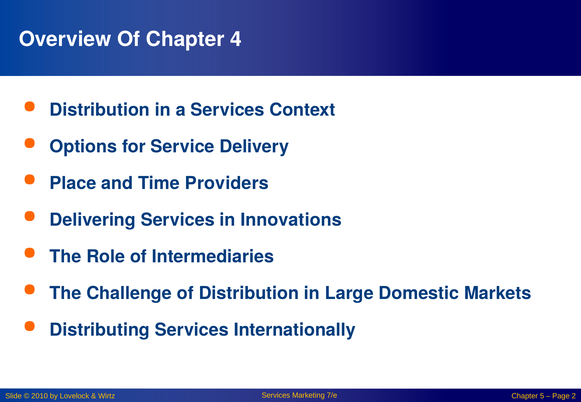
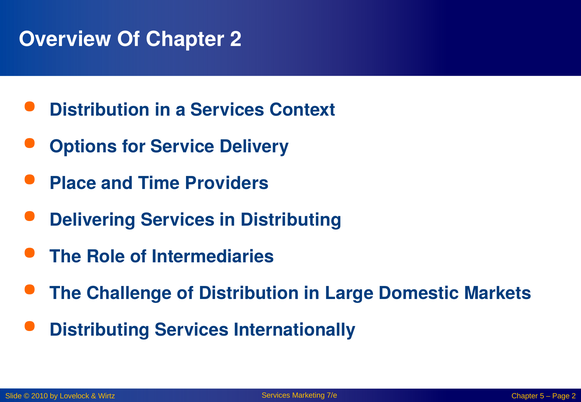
Chapter 4: 4 -> 2 (236, 39)
in Innovations: Innovations -> Distributing (291, 220)
